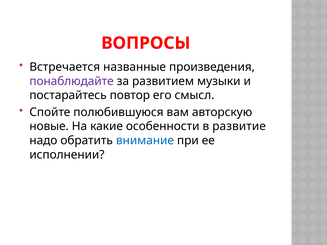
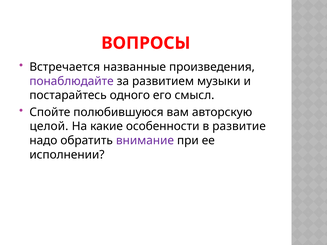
повтор: повтор -> одного (130, 95)
новые: новые -> целой (49, 126)
внимание colour: blue -> purple (145, 141)
